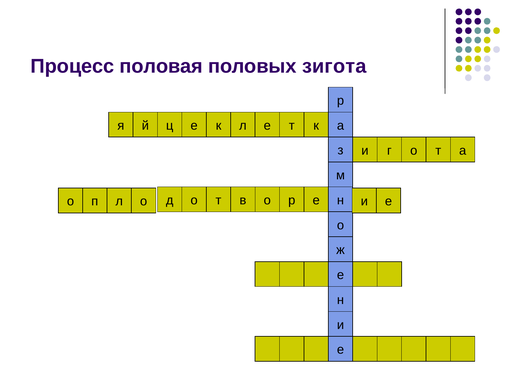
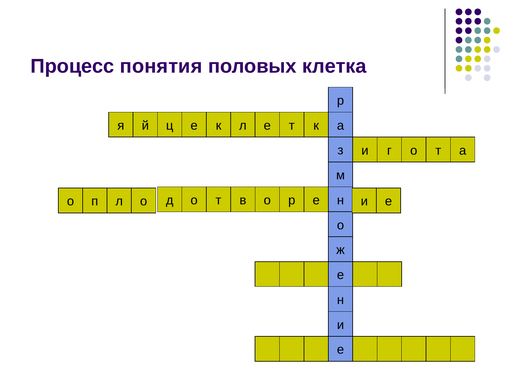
половая: половая -> понятия (161, 66)
зигота: зигота -> клетка (334, 66)
